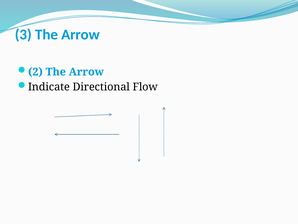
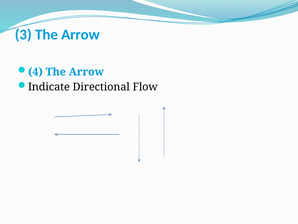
2: 2 -> 4 (35, 72)
